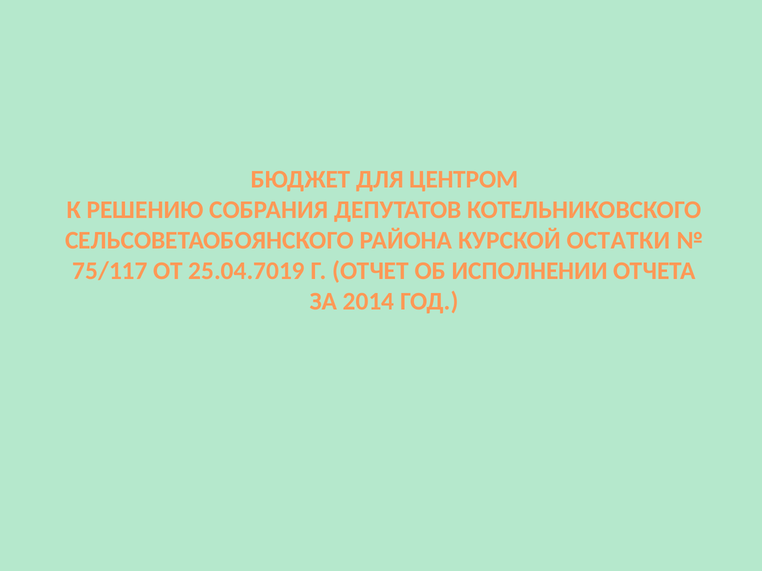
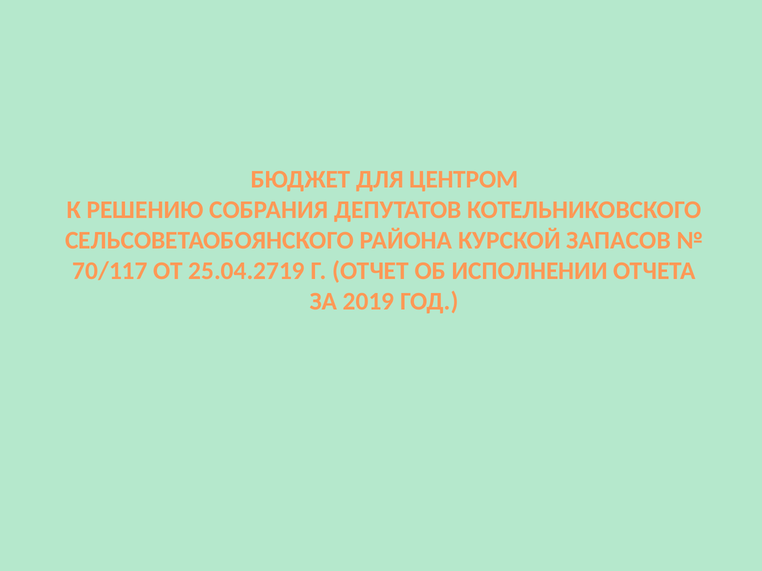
ОСТАТКИ: ОСТАТКИ -> ЗАПАСОВ (619, 240)
75/117: 75/117 -> 70/117 (110, 271)
25.04.7019: 25.04.7019 -> 25.04.2719 (247, 271)
2014: 2014 -> 2019 (369, 301)
